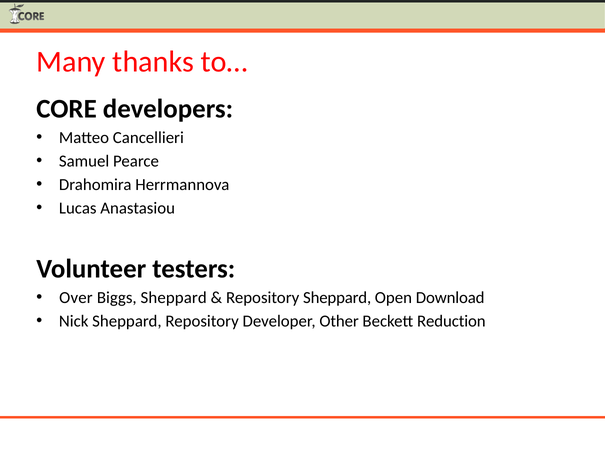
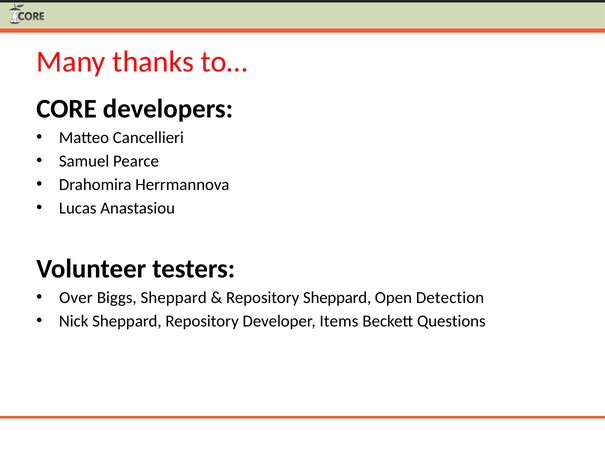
Download: Download -> Detection (450, 298)
Other: Other -> Items (339, 321)
Reduction: Reduction -> Questions (451, 321)
